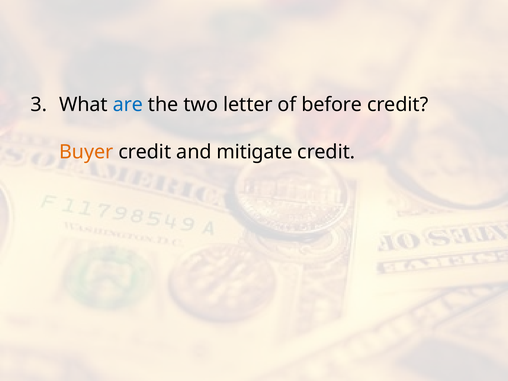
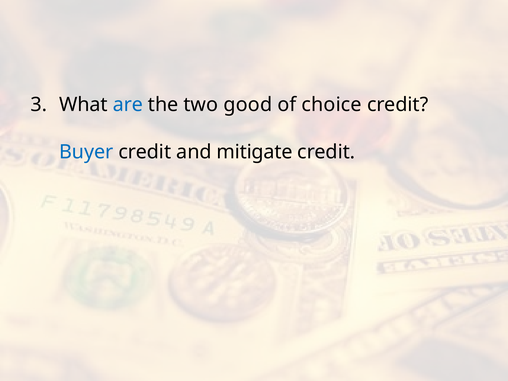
letter: letter -> good (248, 105)
before: before -> choice (332, 105)
Buyer colour: orange -> blue (86, 152)
